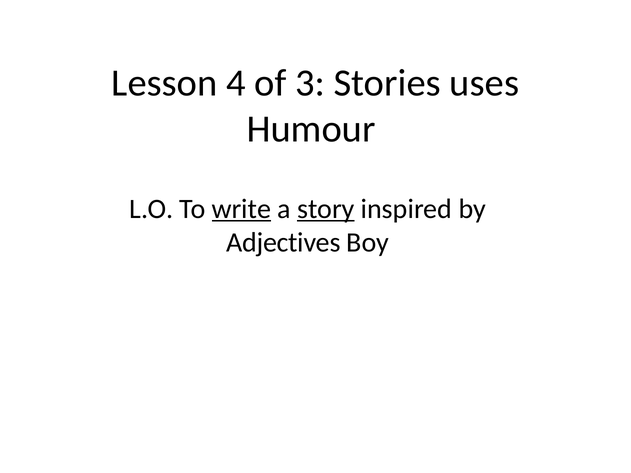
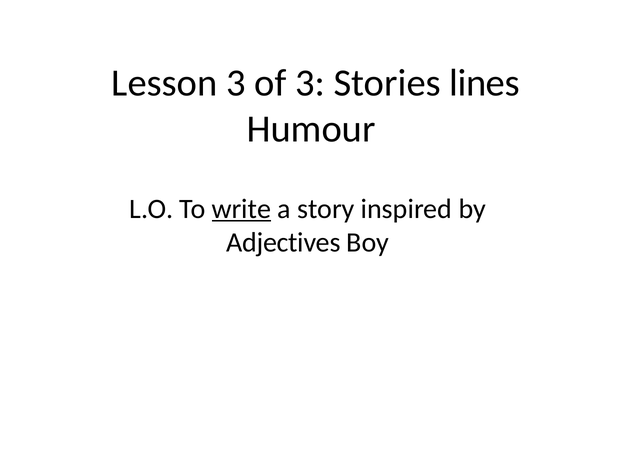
Lesson 4: 4 -> 3 (236, 83)
uses: uses -> lines (485, 83)
story underline: present -> none (326, 209)
